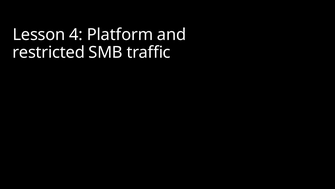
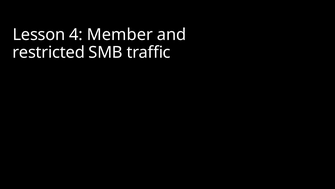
Platform: Platform -> Member (120, 35)
